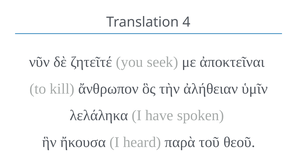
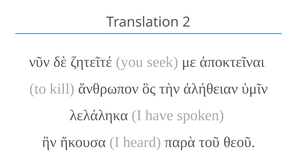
4: 4 -> 2 (187, 22)
